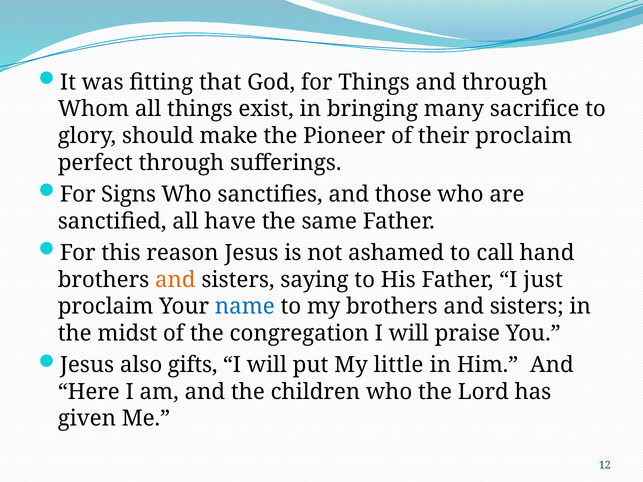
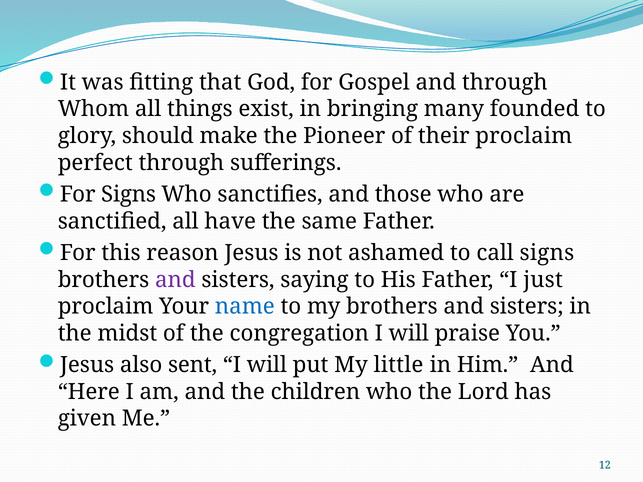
for Things: Things -> Gospel (374, 82)
sacrifice: sacrifice -> founded (535, 109)
call hand: hand -> signs (547, 253)
and colour: orange -> purple (175, 280)
gifts: gifts -> sent (193, 365)
